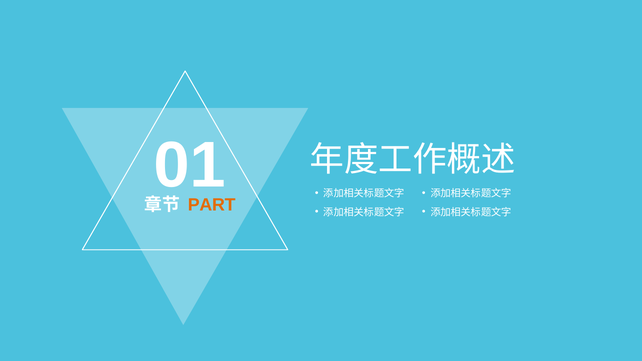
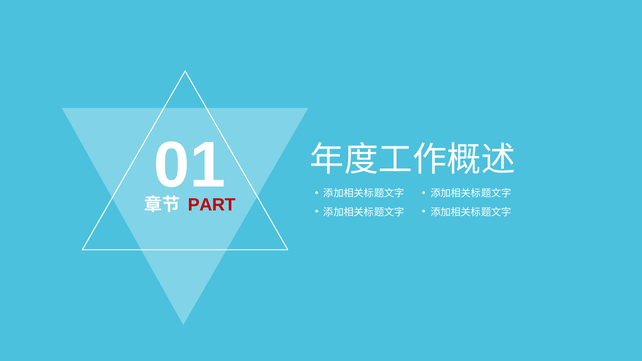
PART colour: orange -> red (212, 205)
